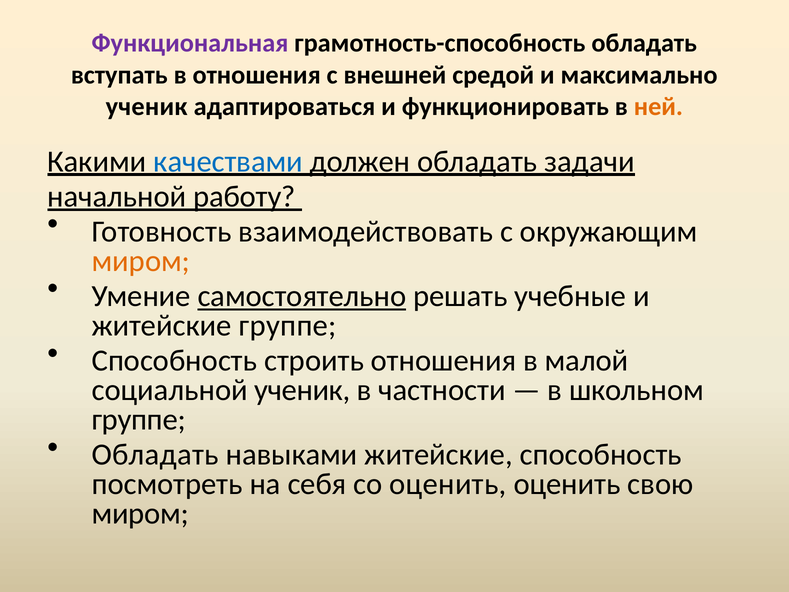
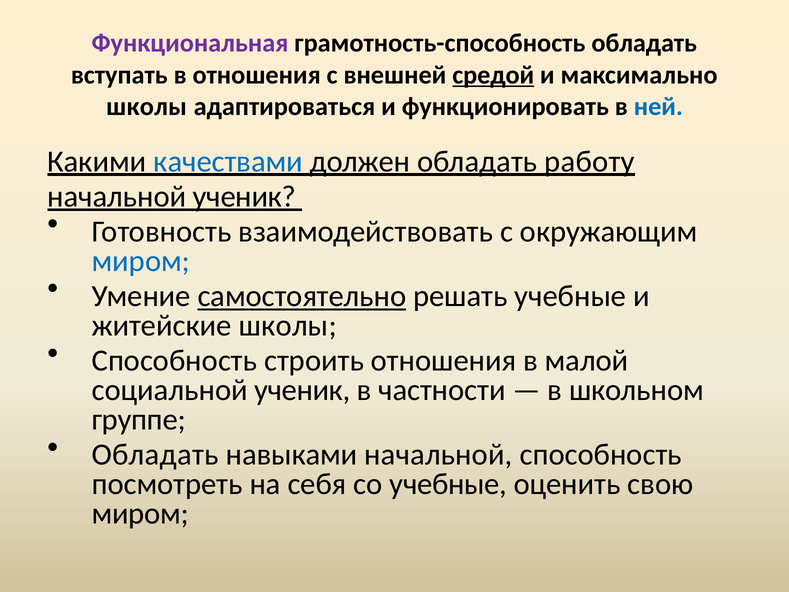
средой underline: none -> present (493, 75)
ученик: ученик -> школы (147, 106)
ней colour: orange -> blue (658, 106)
задачи: задачи -> работу (589, 161)
начальной работу: работу -> ученик (244, 196)
миром colour: orange -> blue (141, 261)
житейские группе: группе -> школы (288, 326)
навыками житейские: житейские -> начальной (439, 455)
со оценить: оценить -> учебные (448, 484)
